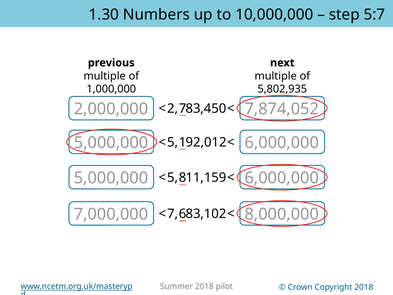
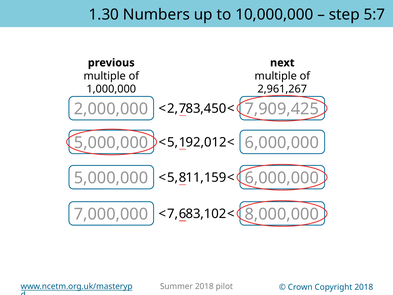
5,802,935: 5,802,935 -> 2,961,267 (282, 89)
7,874,052: 7,874,052 -> 7,909,425 (282, 109)
